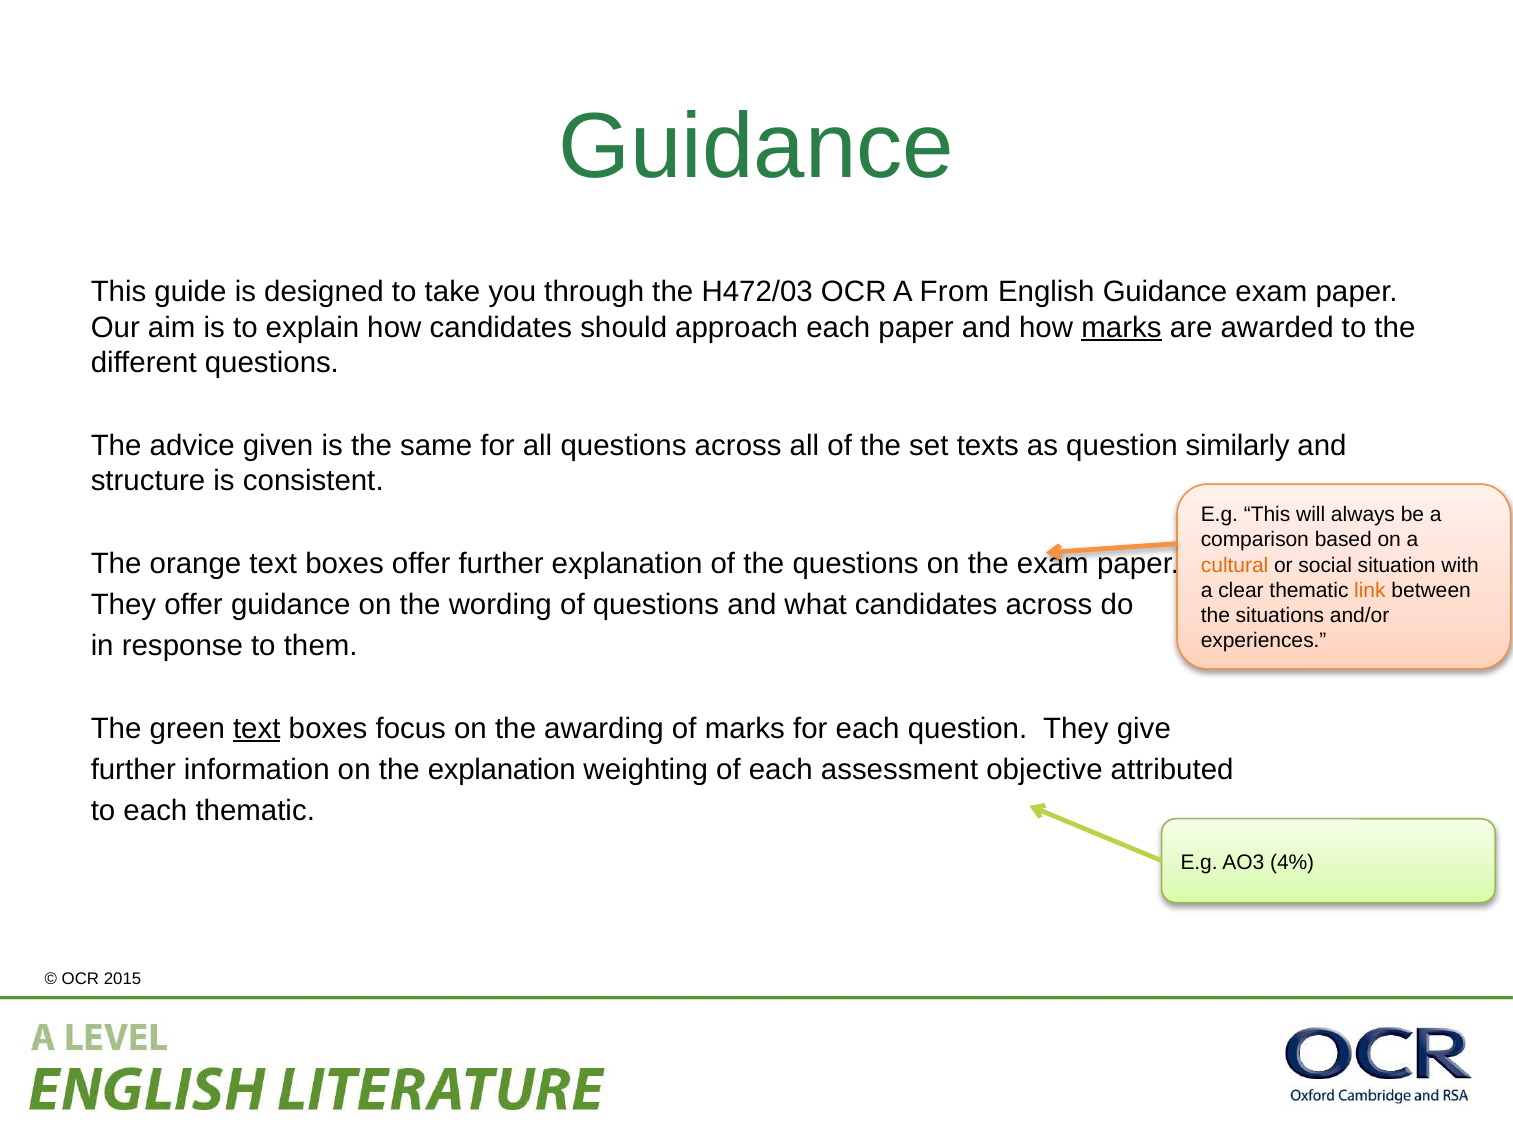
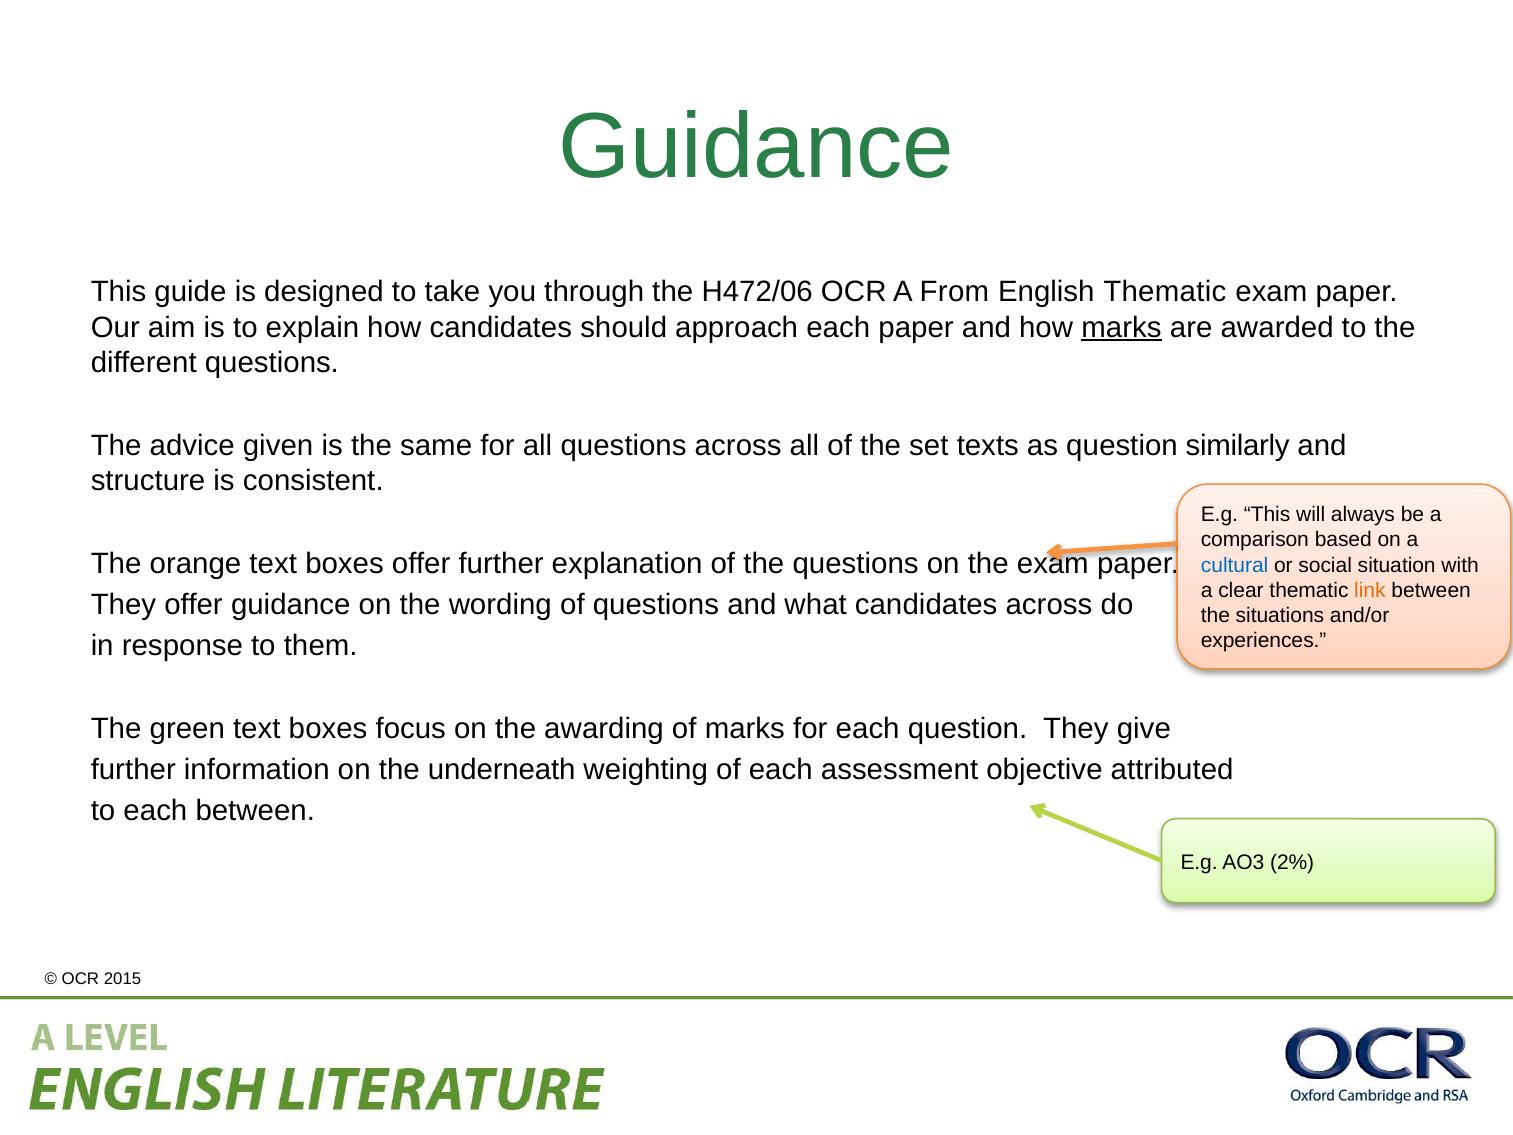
H472/03: H472/03 -> H472/06 (757, 292)
English Guidance: Guidance -> Thematic (1165, 292)
cultural colour: orange -> blue (1235, 565)
text underline: present -> none (257, 729)
the explanation: explanation -> underneath (502, 770)
each thematic: thematic -> between (255, 811)
4%: 4% -> 2% (1292, 862)
